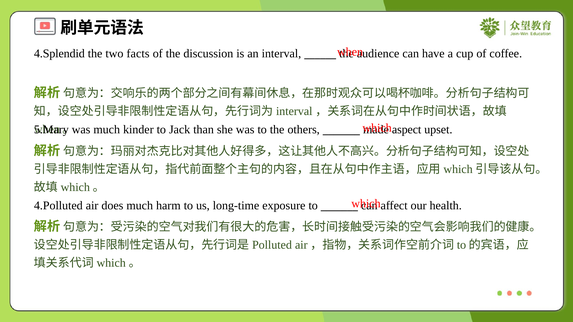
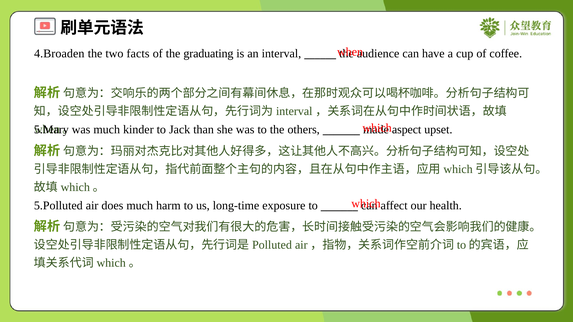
4.Splendid: 4.Splendid -> 4.Broaden (59, 54)
discussion: discussion -> graduating (208, 54)
4.Polluted: 4.Polluted -> 5.Polluted (58, 206)
